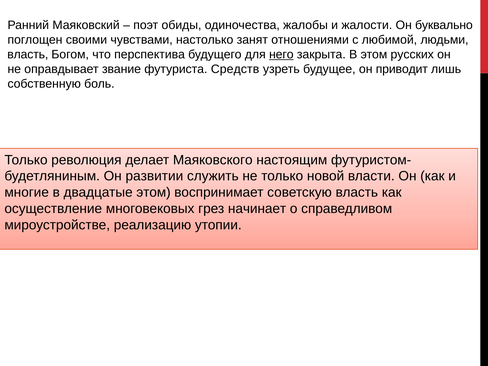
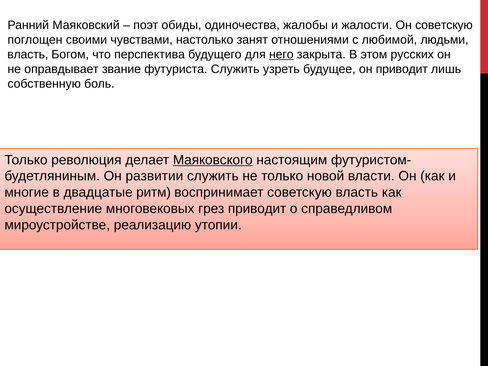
Он буквально: буквально -> советскую (444, 25)
футуриста Средств: Средств -> Служить (235, 69)
Маяковского underline: none -> present (213, 160)
двадцатые этом: этом -> ритм (154, 192)
грез начинает: начинает -> приводит (257, 209)
